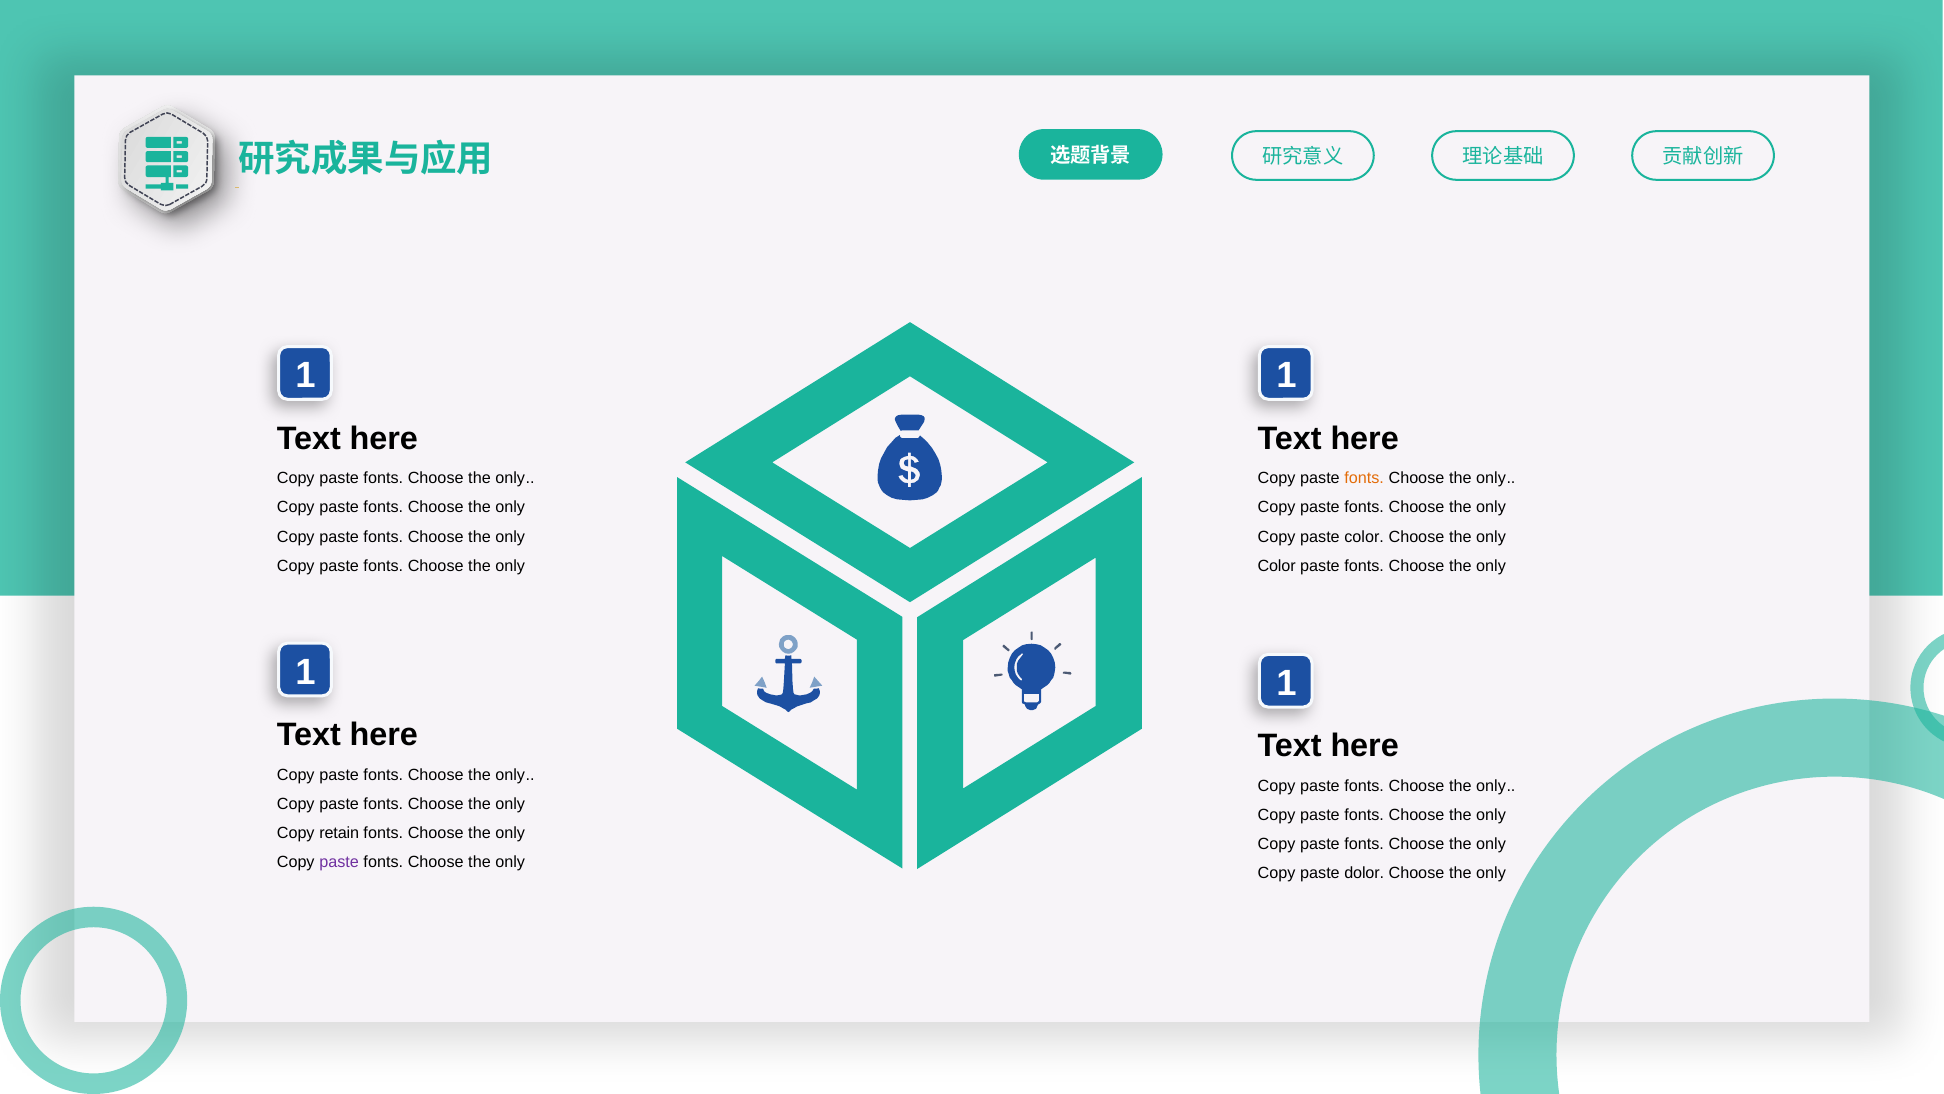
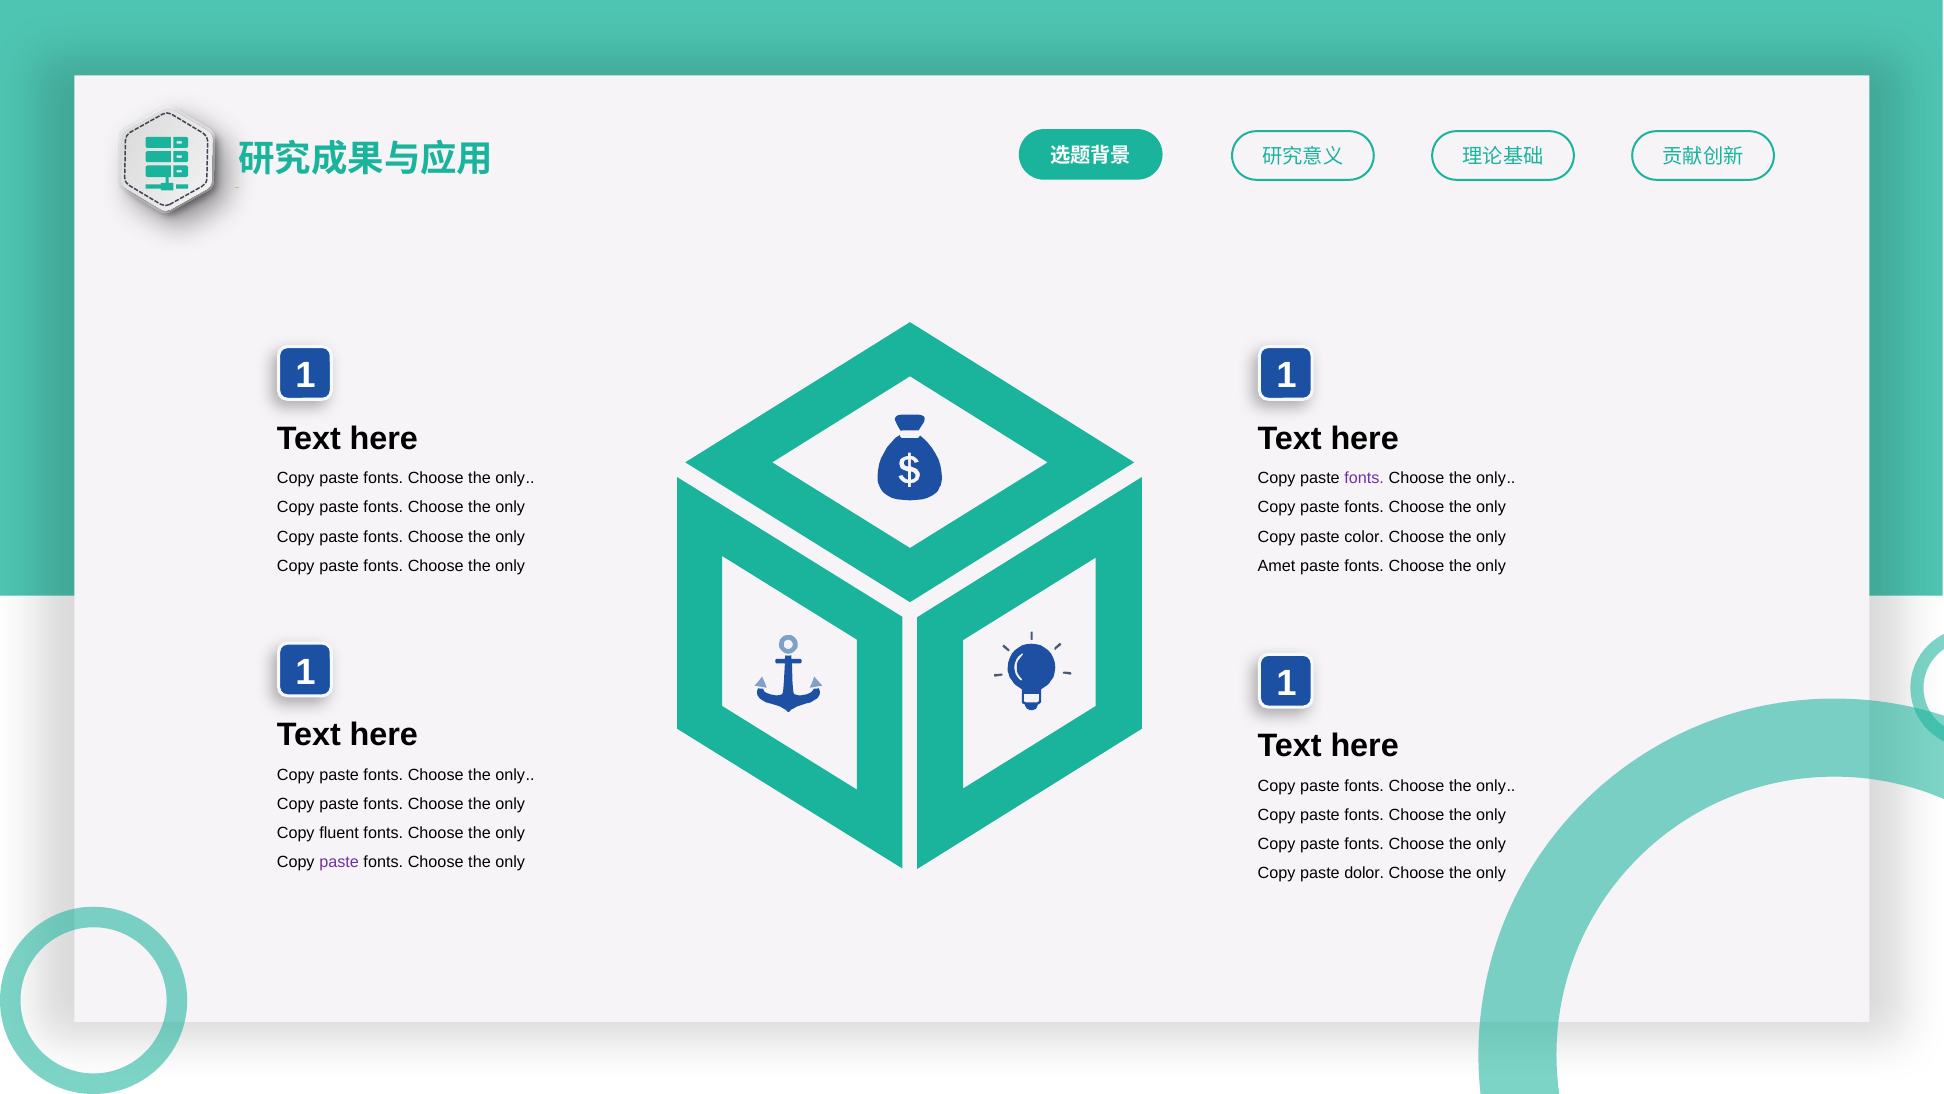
fonts colour: orange -> purple (1364, 478)
Color: Color -> Amet (1277, 566)
retain: retain -> fluent (339, 833)
